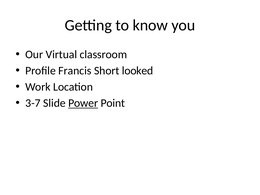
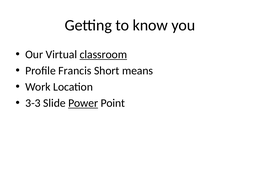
classroom underline: none -> present (103, 55)
looked: looked -> means (138, 71)
3-7: 3-7 -> 3-3 (33, 103)
